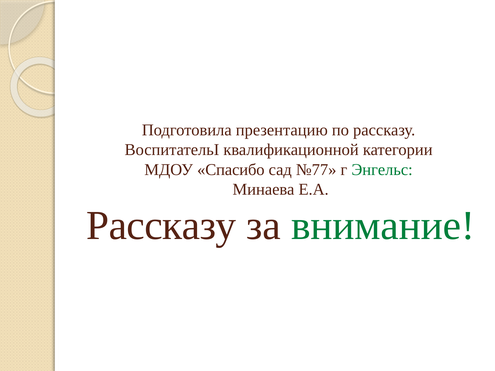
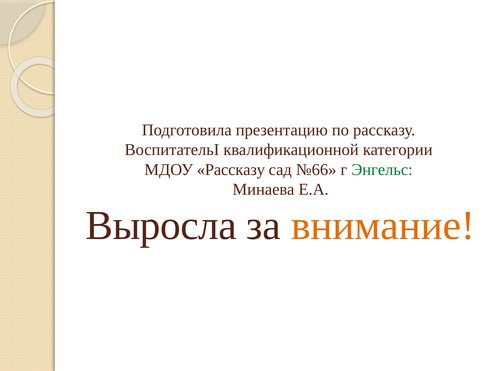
МДОУ Спасибо: Спасибо -> Рассказу (231, 170)
№77: №77 -> №66 (316, 170)
Рассказу: Рассказу -> Выросла (161, 226)
внимание colour: green -> orange (383, 226)
